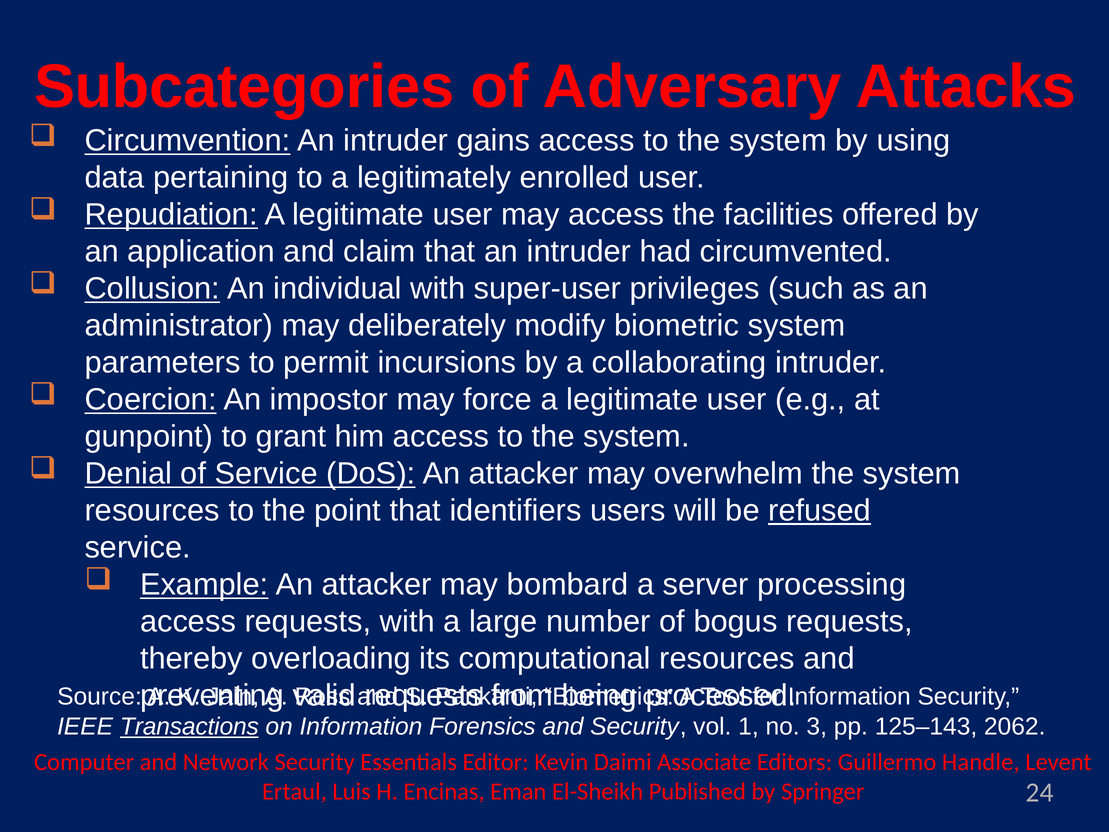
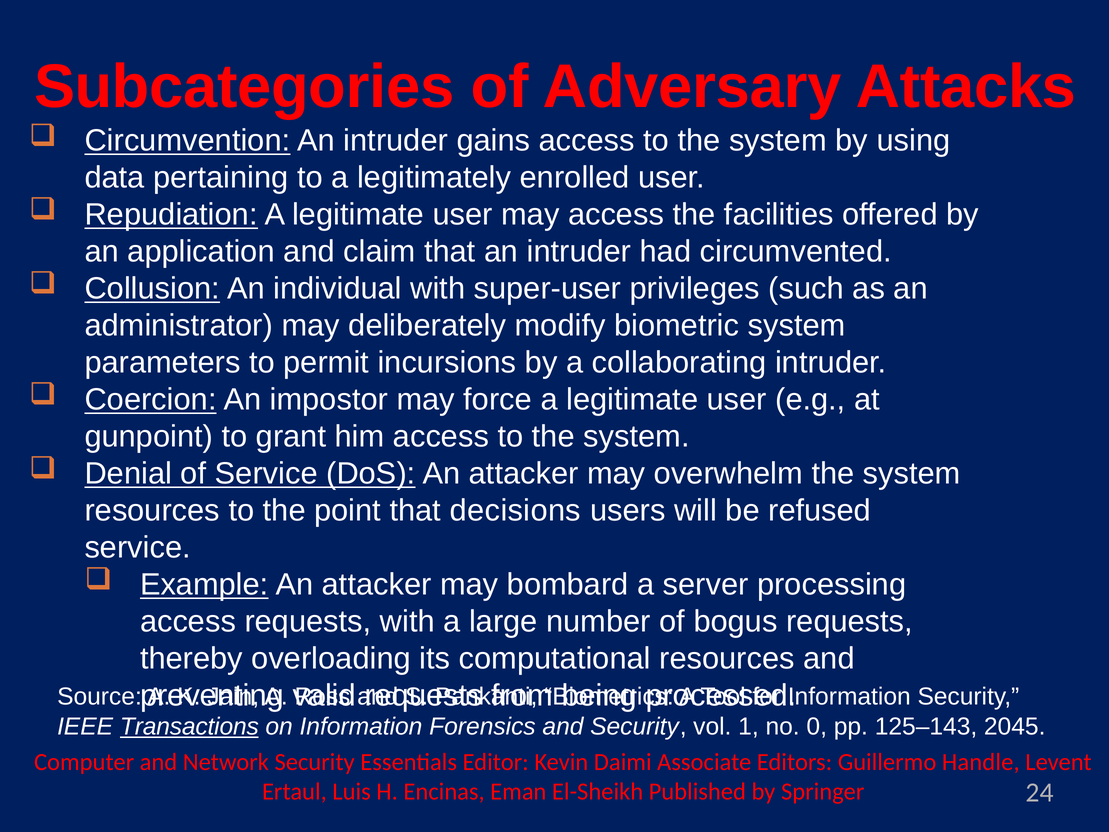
identifiers: identifiers -> decisions (515, 511)
refused underline: present -> none (820, 511)
3: 3 -> 0 (817, 726)
2062: 2062 -> 2045 (1015, 726)
